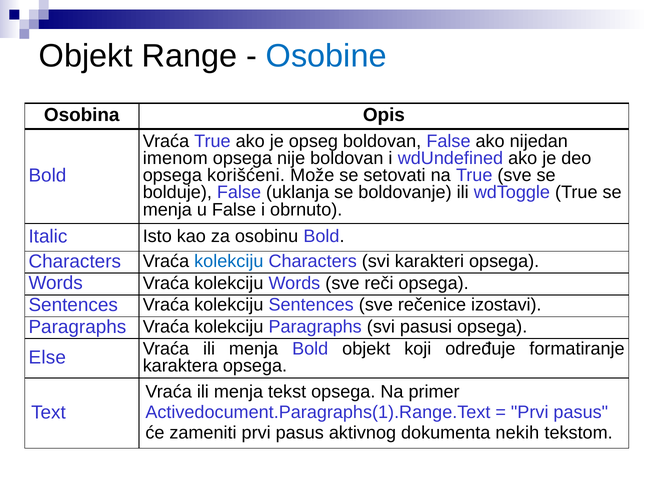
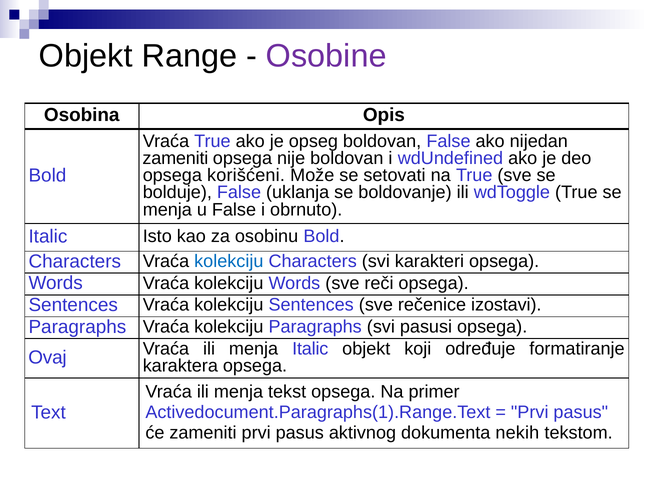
Osobine colour: blue -> purple (326, 56)
imenom: imenom -> zameniti (175, 158)
Else: Else -> Ovaj (47, 357)
menja Bold: Bold -> Italic (310, 349)
